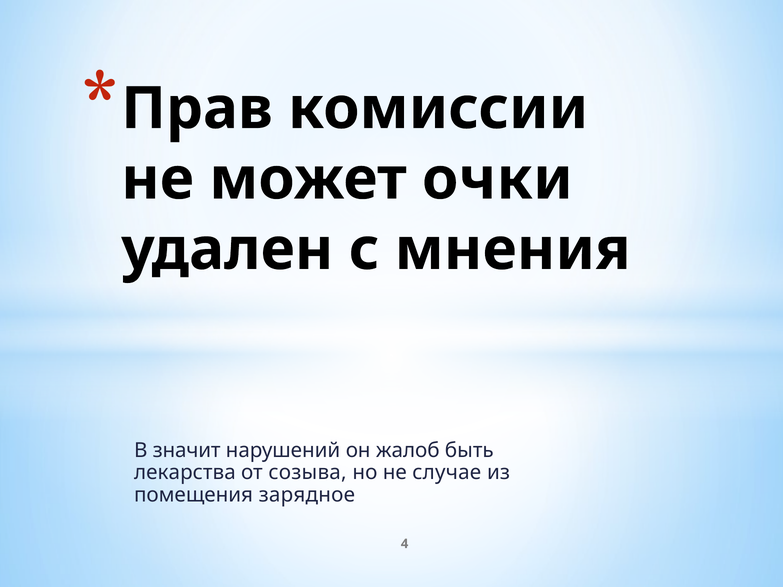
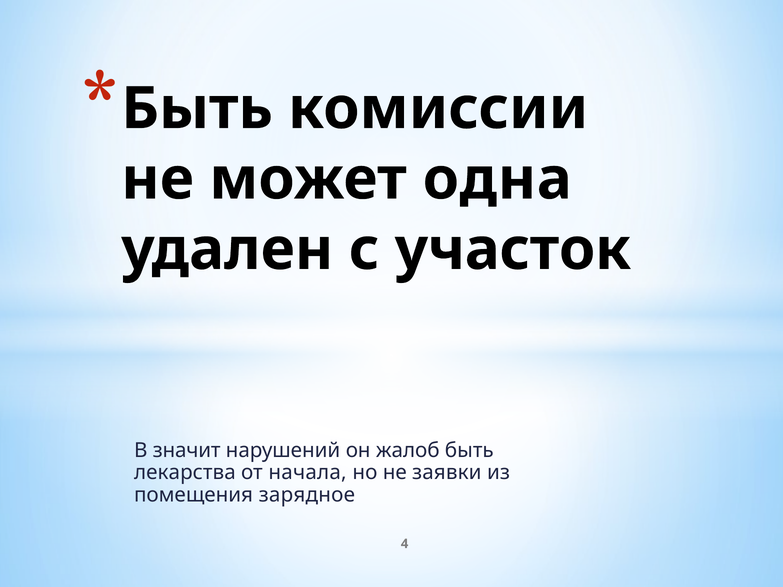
Прав: Прав -> Быть (197, 109)
очки: очки -> одна (497, 179)
мнения: мнения -> участок (513, 250)
созыва: созыва -> начала (308, 473)
случае: случае -> заявки (447, 473)
